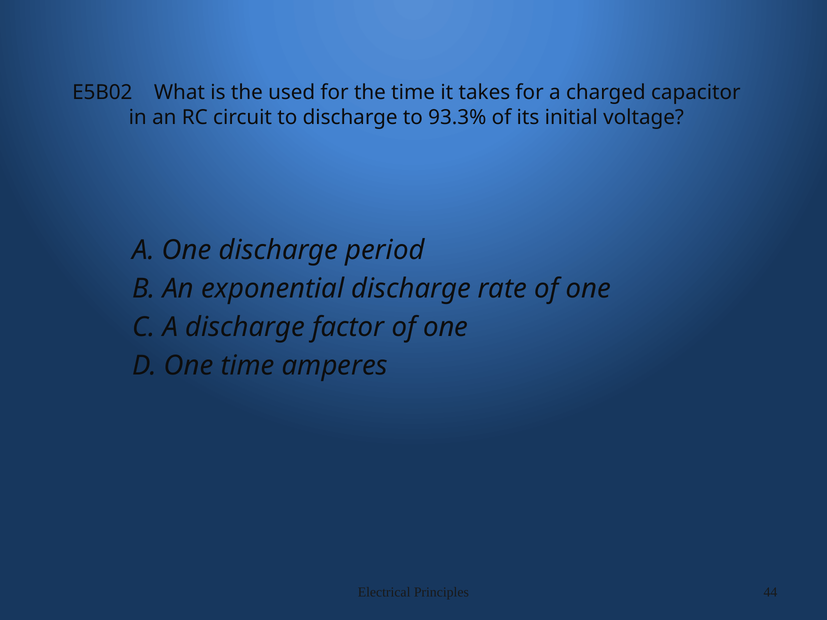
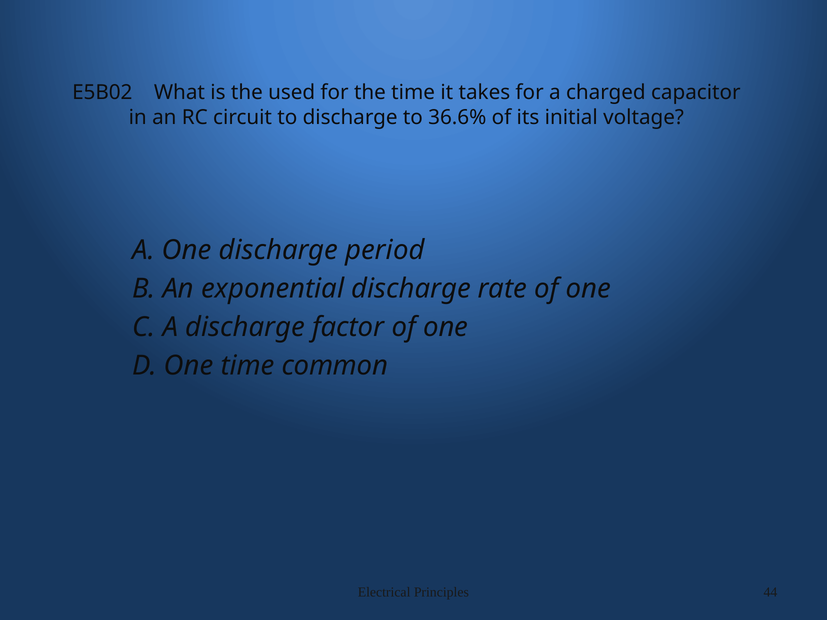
93.3%: 93.3% -> 36.6% (457, 118)
amperes: amperes -> common (335, 366)
